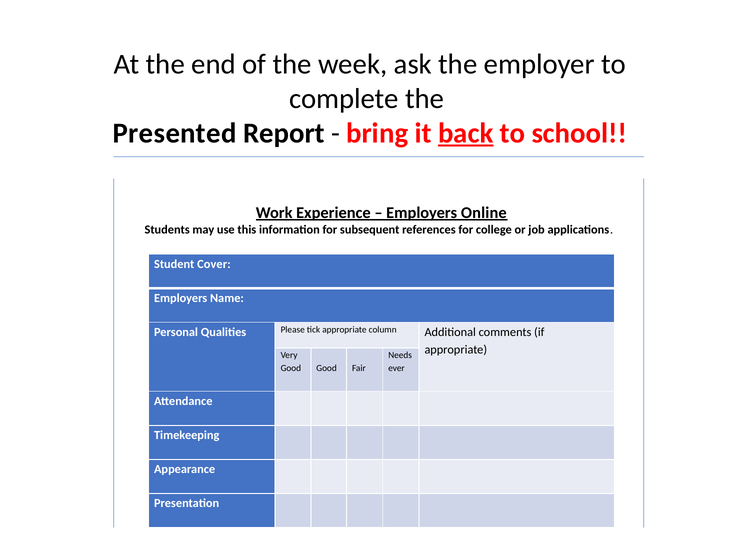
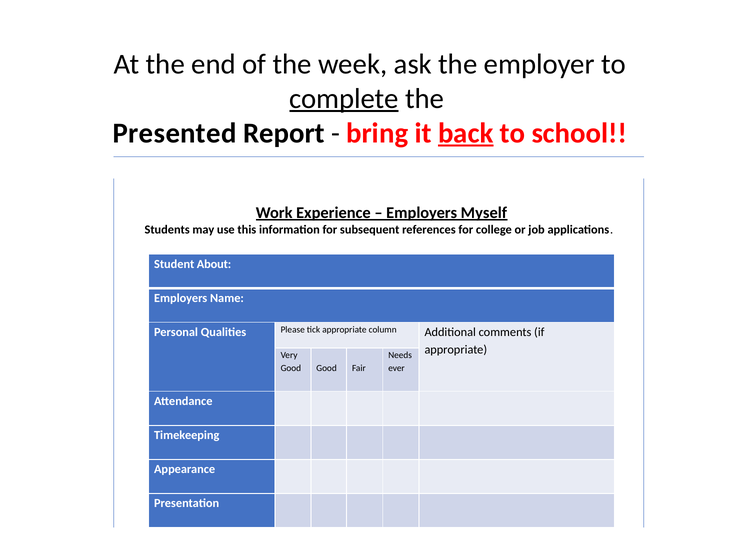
complete underline: none -> present (344, 99)
Online: Online -> Myself (484, 213)
Cover: Cover -> About (214, 264)
